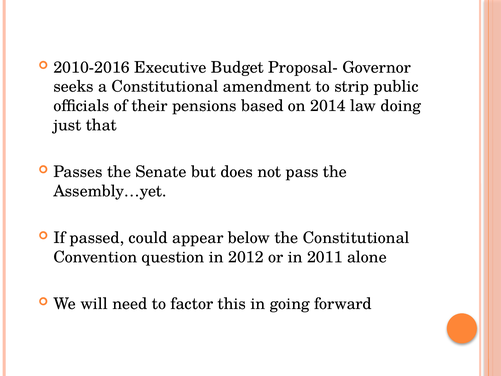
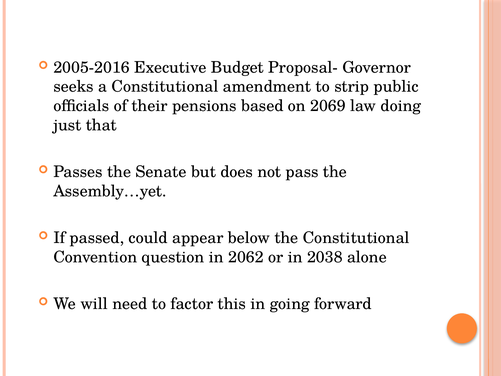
2010-2016: 2010-2016 -> 2005-2016 (92, 67)
2014: 2014 -> 2069 (328, 106)
2012: 2012 -> 2062 (246, 257)
2011: 2011 -> 2038 (325, 257)
